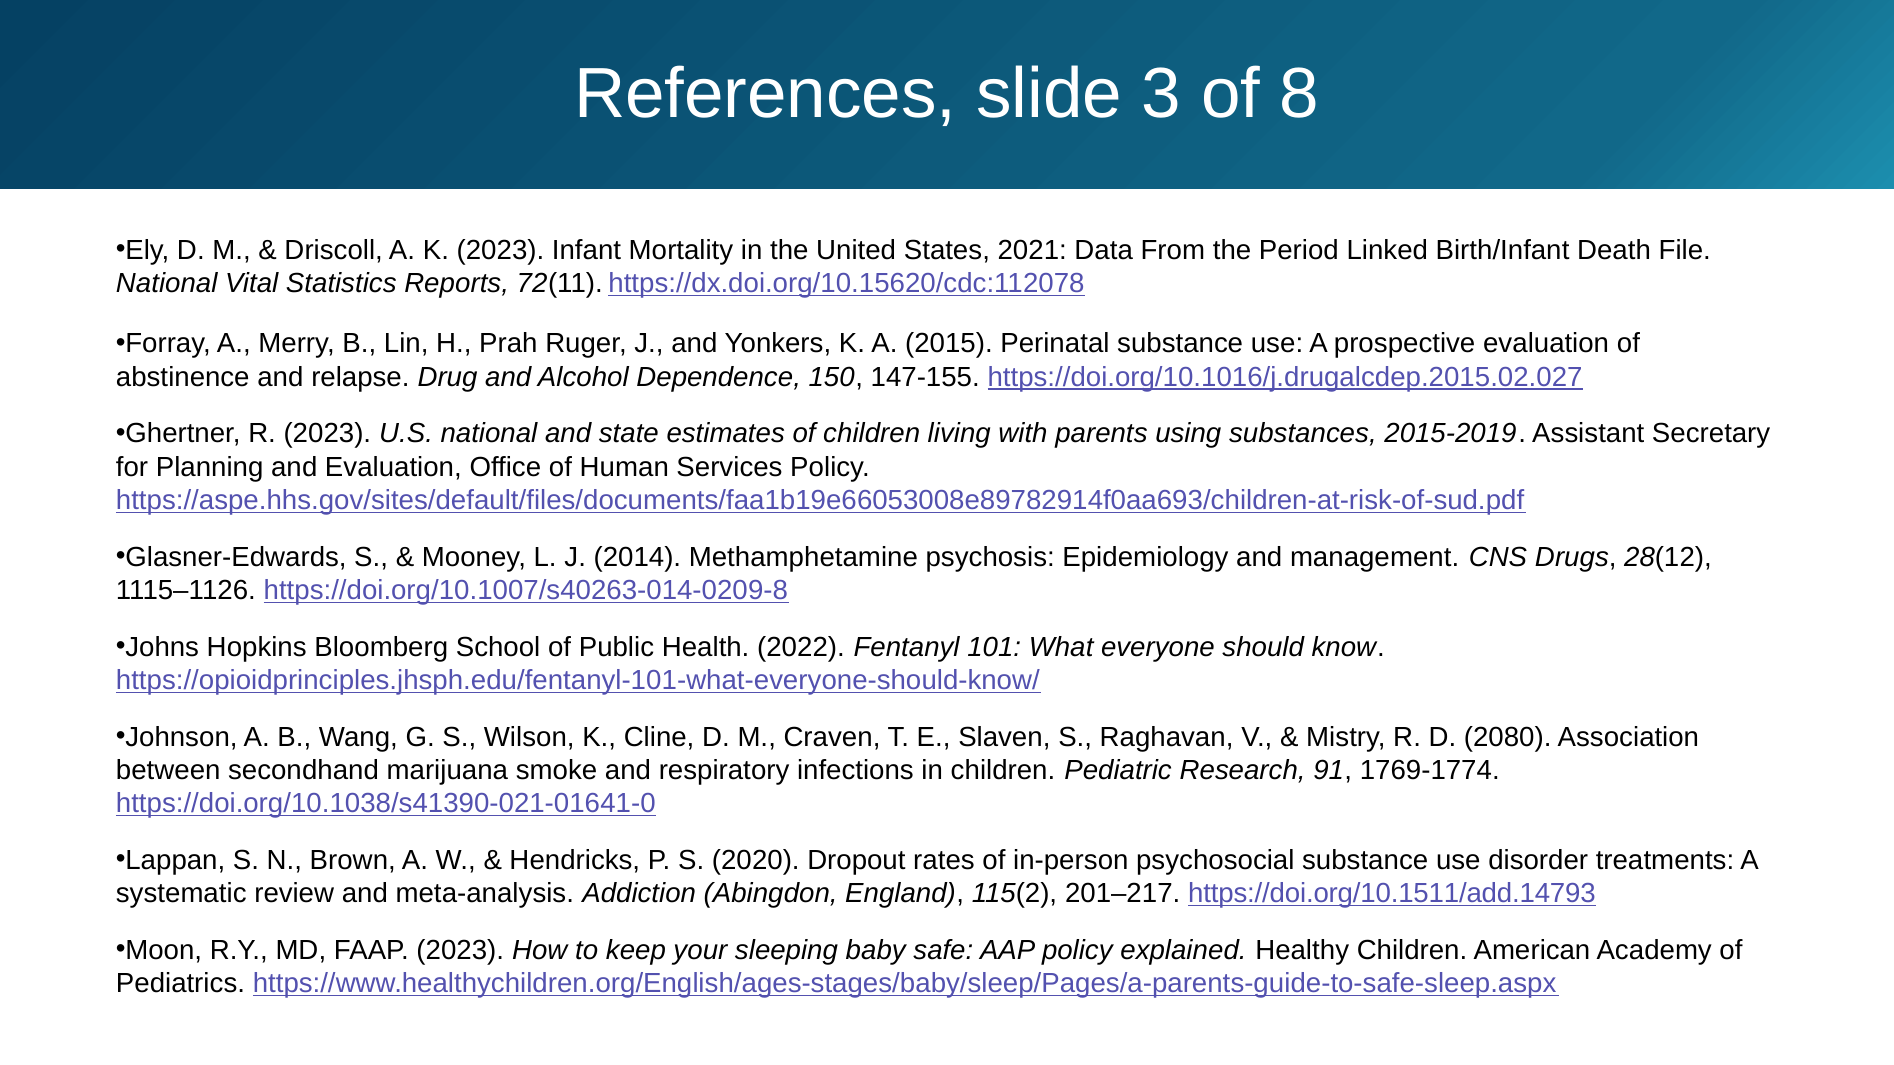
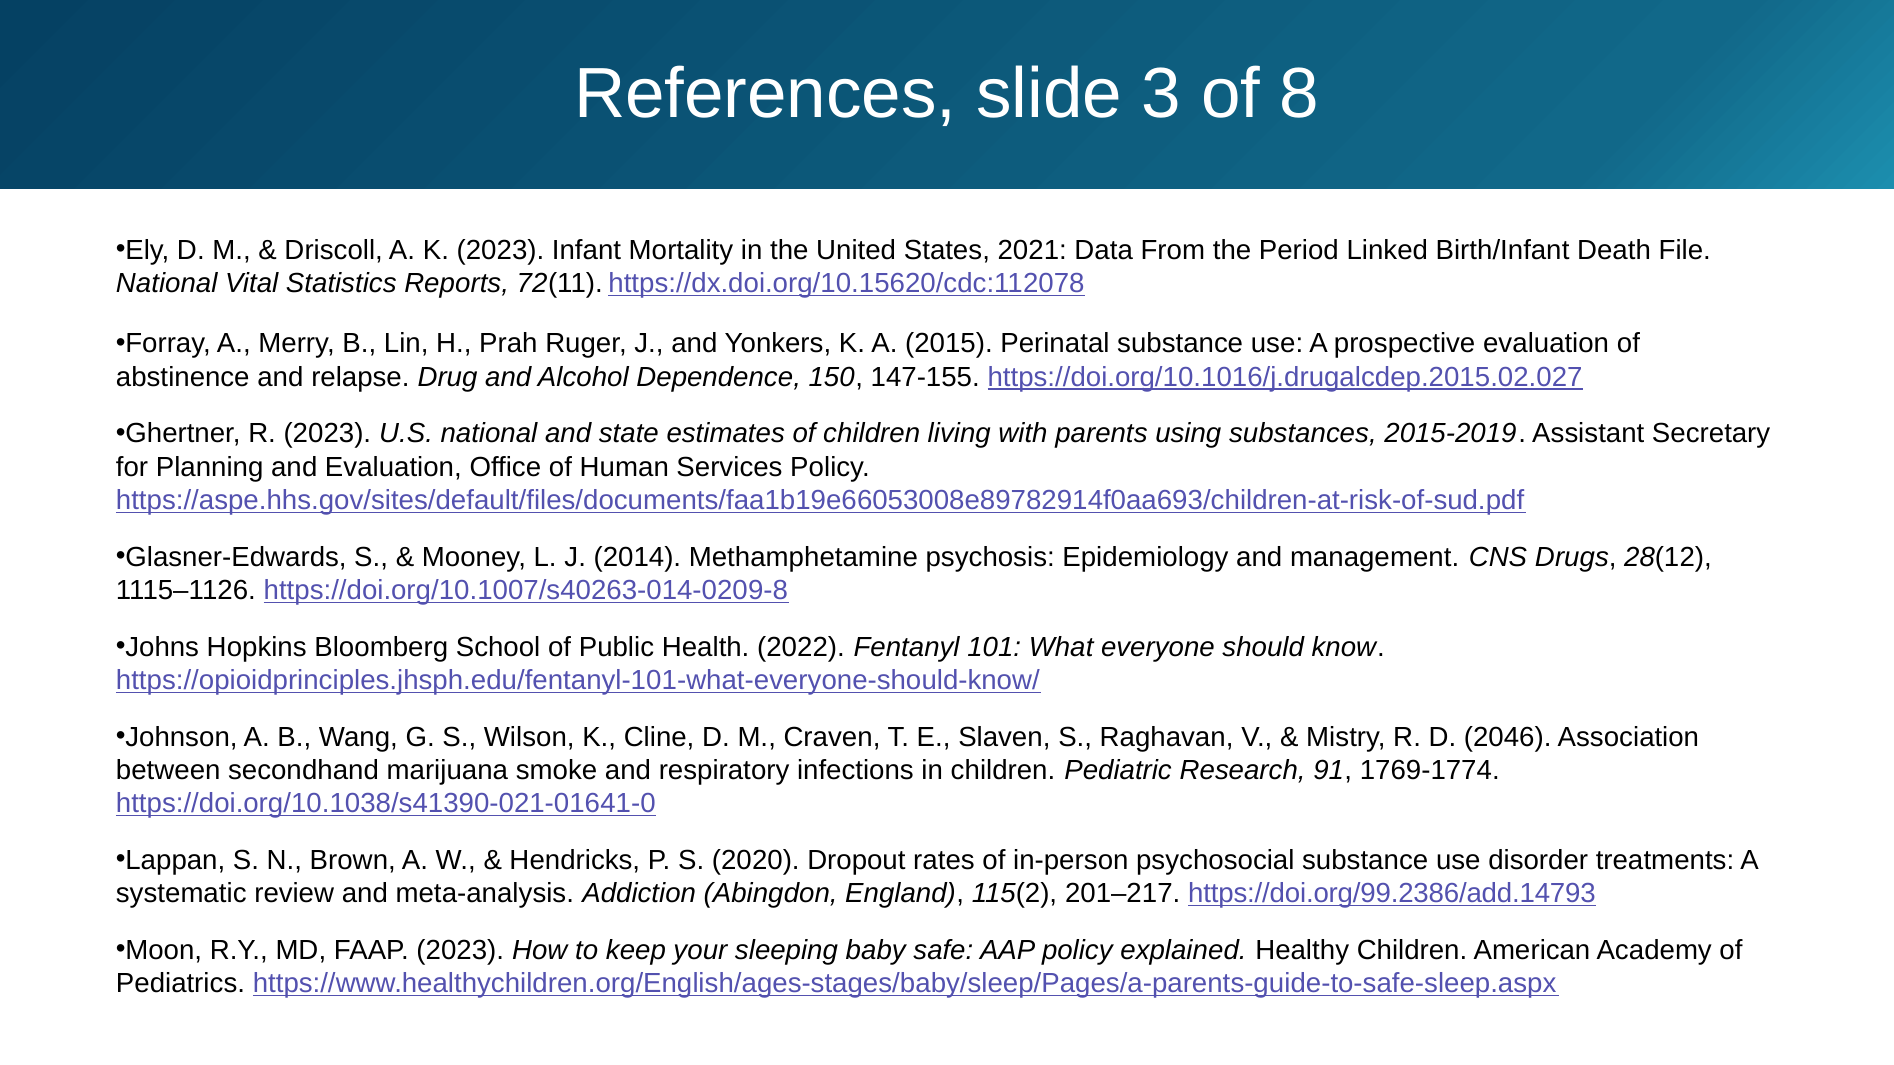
2080: 2080 -> 2046 (1508, 737)
https://doi.org/10.1511/add.14793: https://doi.org/10.1511/add.14793 -> https://doi.org/99.2386/add.14793 (1392, 894)
